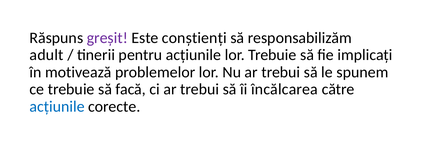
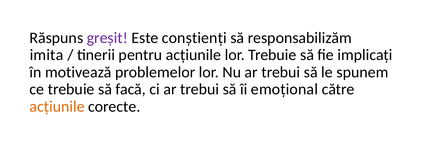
adult: adult -> imita (47, 55)
încălcarea: încălcarea -> emoțional (285, 89)
acțiunile colour: blue -> orange (57, 106)
